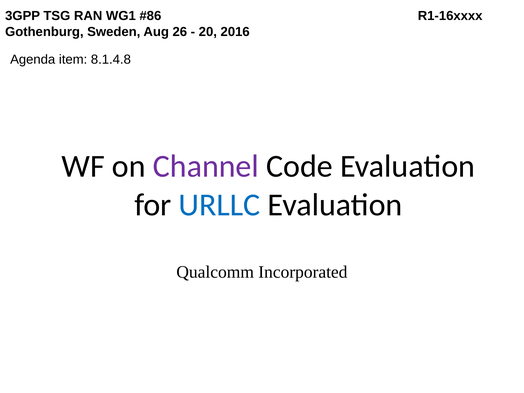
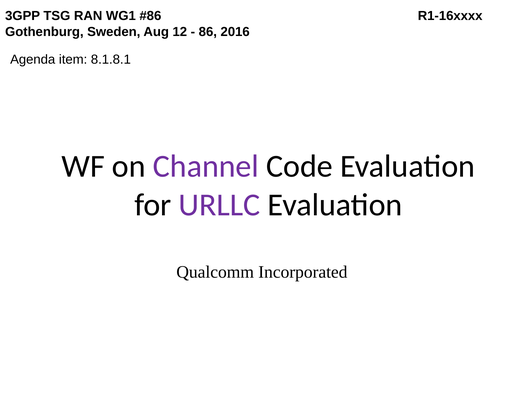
26: 26 -> 12 (180, 32)
20: 20 -> 86 (208, 32)
8.1.4.8: 8.1.4.8 -> 8.1.8.1 (111, 59)
URLLC colour: blue -> purple (219, 205)
